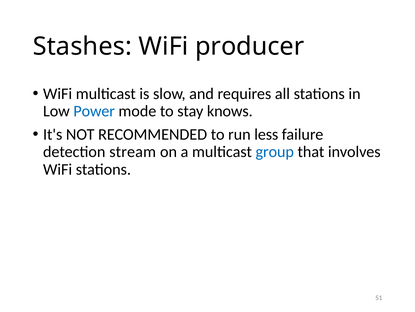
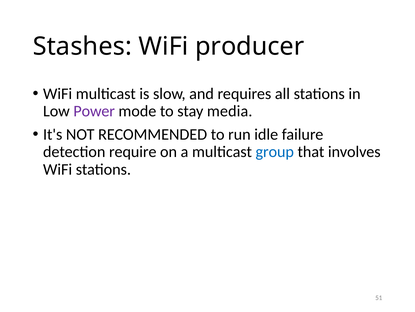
Power colour: blue -> purple (94, 111)
knows: knows -> media (230, 111)
less: less -> idle (266, 134)
stream: stream -> require (133, 152)
